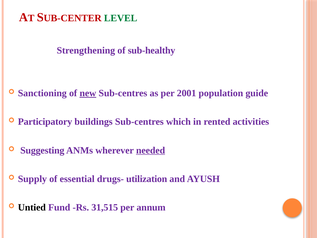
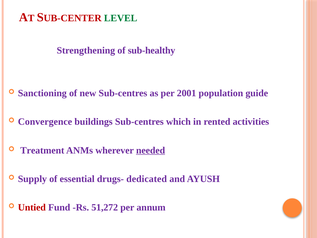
new underline: present -> none (88, 93)
Participatory: Participatory -> Convergence (45, 122)
Suggesting: Suggesting -> Treatment (42, 150)
utilization: utilization -> dedicated (147, 179)
Untied colour: black -> red (32, 207)
31,515: 31,515 -> 51,272 (105, 207)
